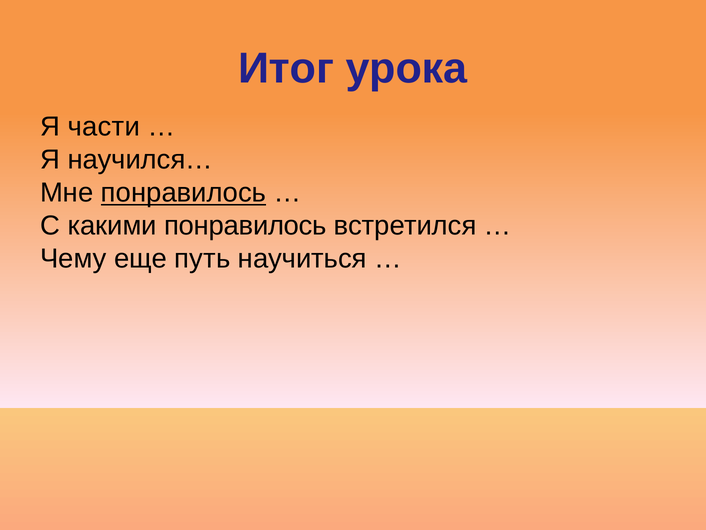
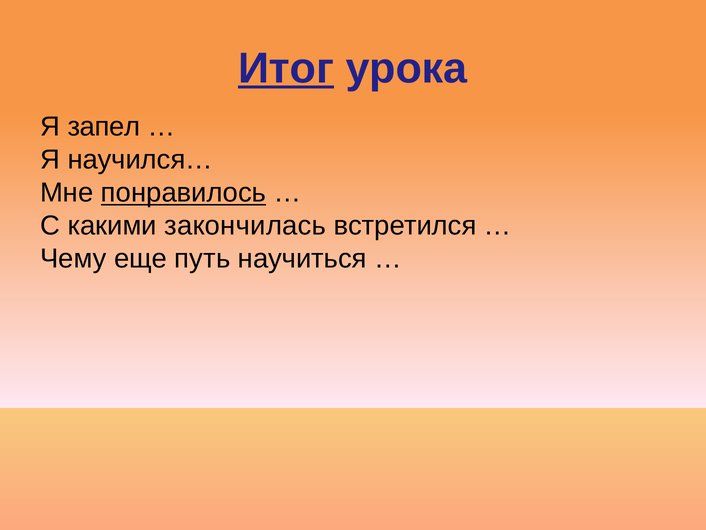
Итог underline: none -> present (286, 68)
части: части -> запел (104, 127)
какими понравилось: понравилось -> закончилась (245, 226)
